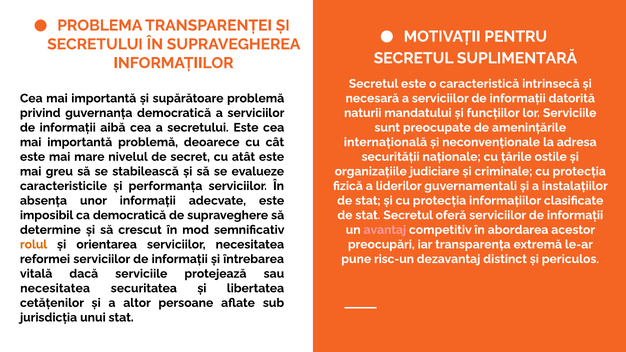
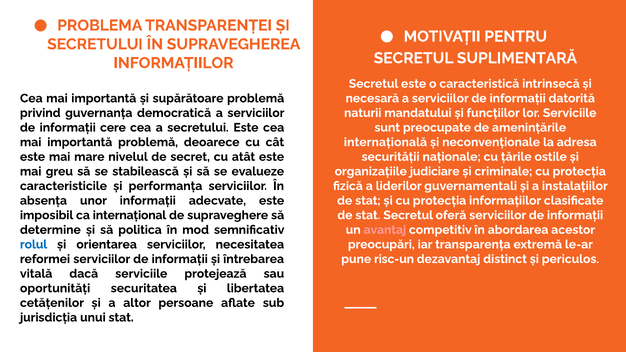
aibă: aibă -> cere (113, 128)
ca democratică: democratică -> internațional (130, 215)
crescut: crescut -> politica (140, 230)
rolul colour: orange -> blue (34, 245)
necesitatea: necesitatea -> oportunități (55, 288)
